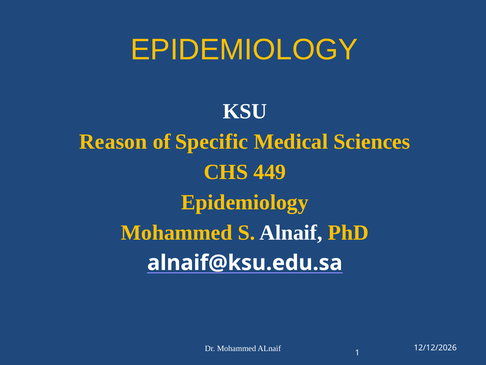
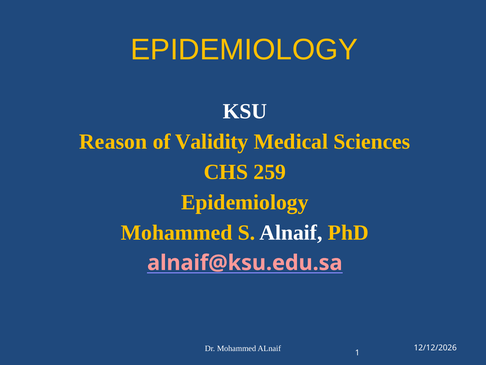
Specific: Specific -> Validity (212, 141)
449: 449 -> 259 (270, 172)
alnaif@ksu.edu.sa colour: white -> pink (245, 263)
